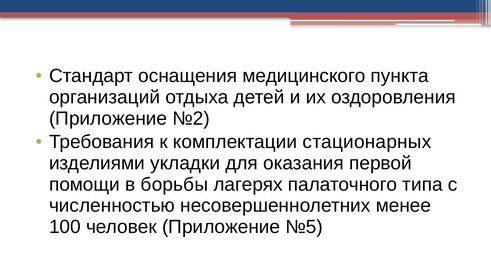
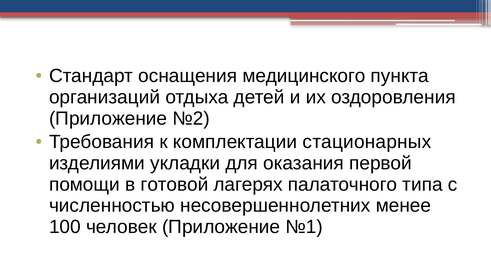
борьбы: борьбы -> готовой (174, 185)
№5: №5 -> №1 (304, 227)
